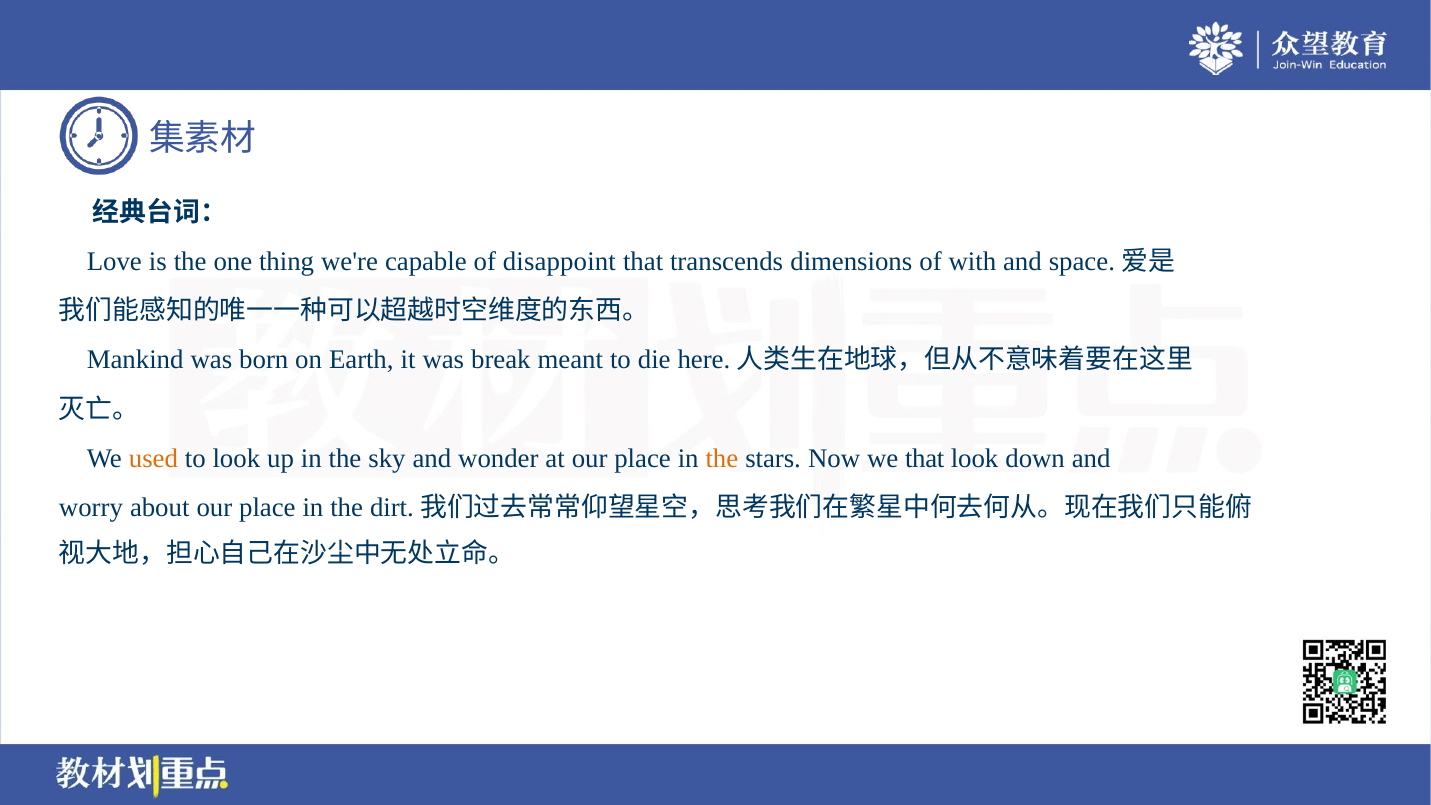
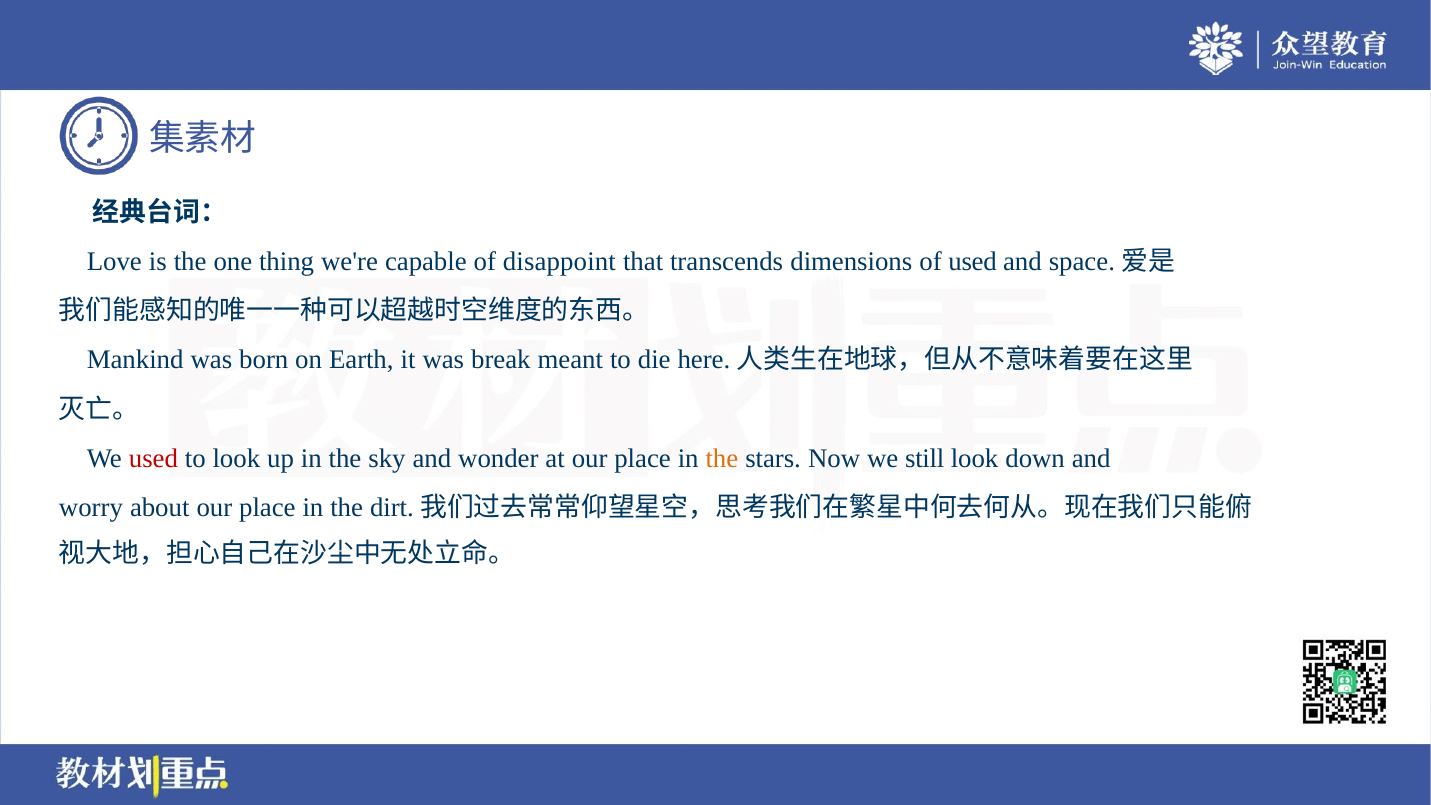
of with: with -> used (973, 262)
used colour: orange -> red (153, 458)
we that: that -> still (925, 458)
